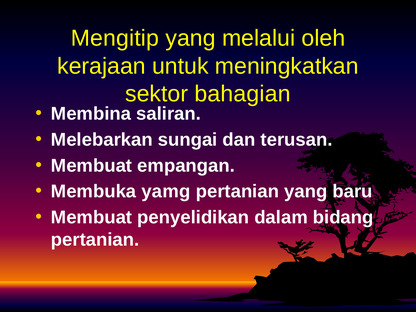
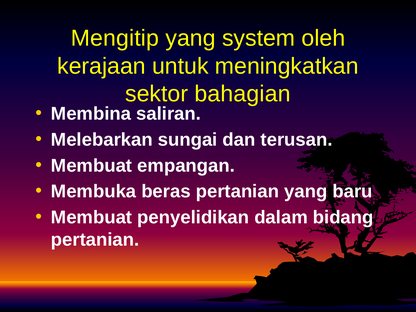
melalui: melalui -> system (259, 38)
yamg: yamg -> beras (166, 192)
